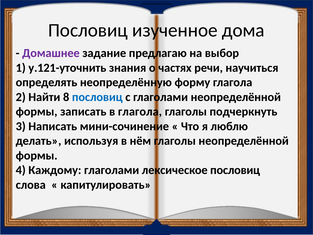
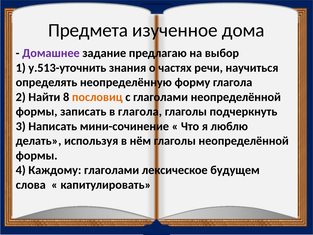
Пословиц: Пословиц -> Предмета (88, 30)
у.121-уточнить: у.121-уточнить -> у.513-уточнить (67, 68)
пословиц colour: blue -> orange (97, 97)
лексическое пословиц: пословиц -> будущем (235, 170)
